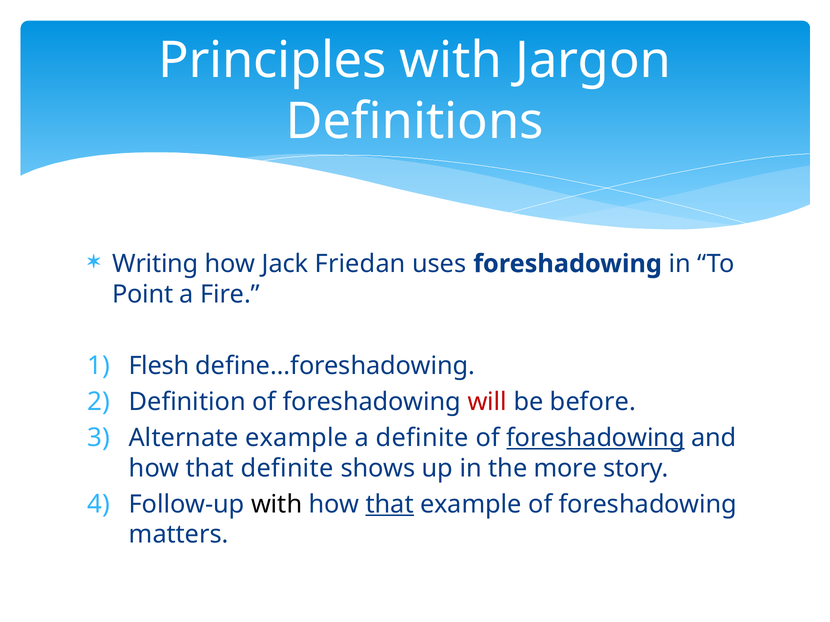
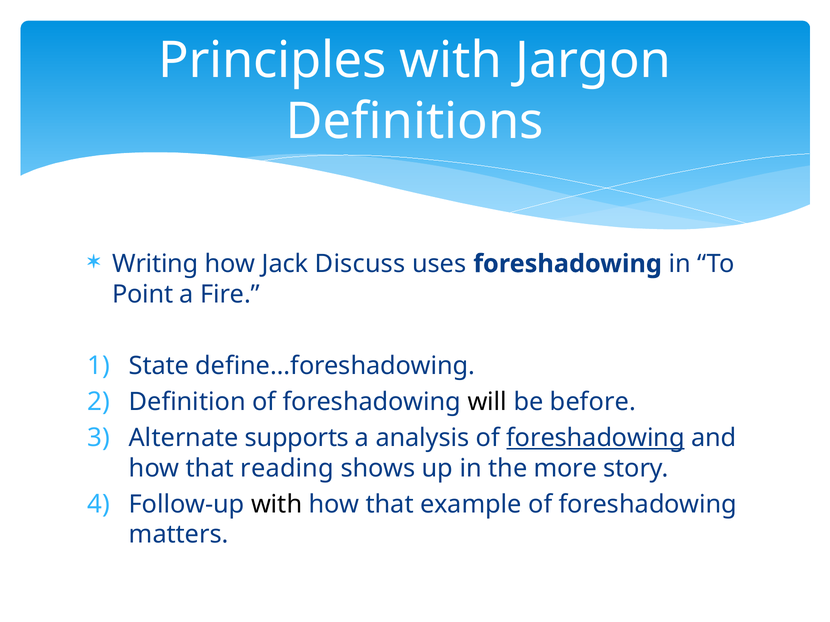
Friedan: Friedan -> Discuss (360, 264)
Flesh: Flesh -> State (159, 366)
will colour: red -> black (487, 402)
Alternate example: example -> supports (297, 438)
a definite: definite -> analysis (422, 438)
that definite: definite -> reading (287, 469)
that underline: present -> none (390, 505)
